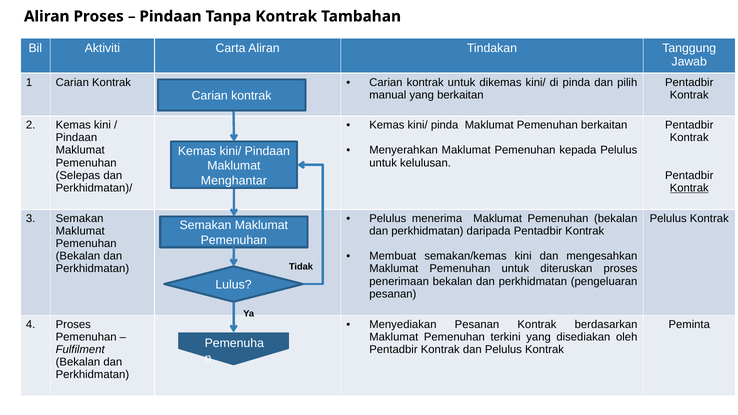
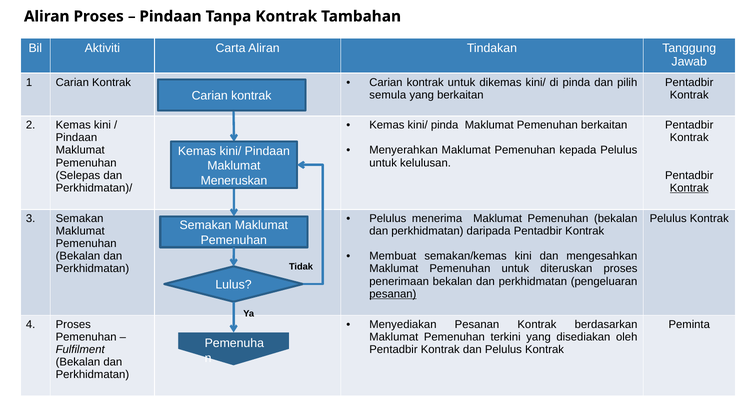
manual: manual -> semula (388, 95)
Menghantar: Menghantar -> Meneruskan (234, 181)
pesanan underline: none -> present (393, 294)
